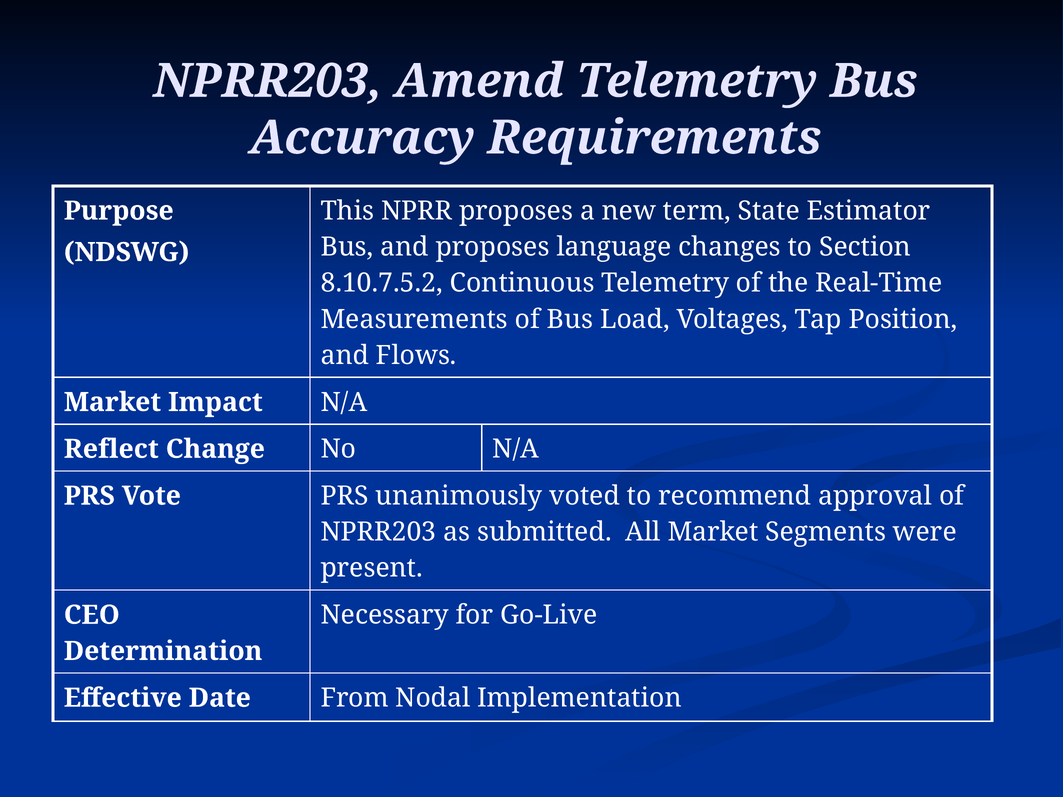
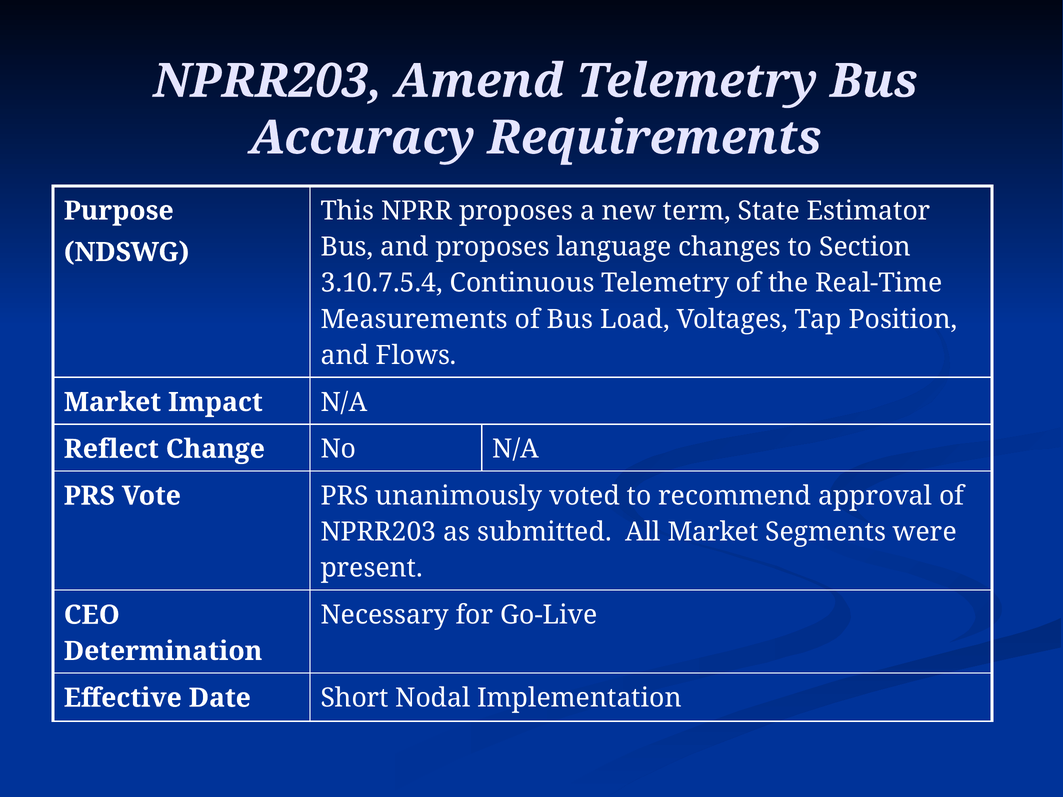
8.10.7.5.2: 8.10.7.5.2 -> 3.10.7.5.4 (382, 283)
From: From -> Short (355, 698)
